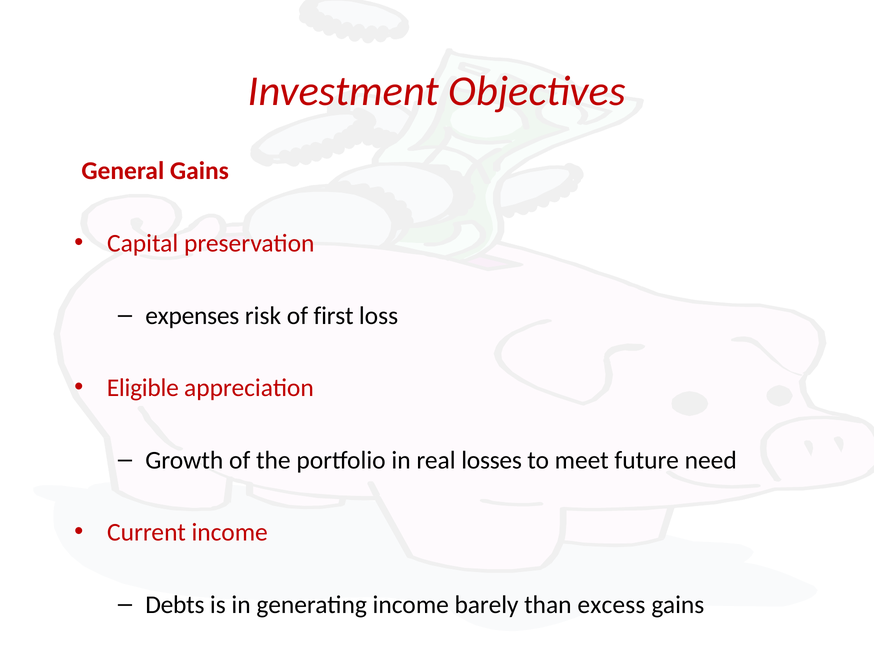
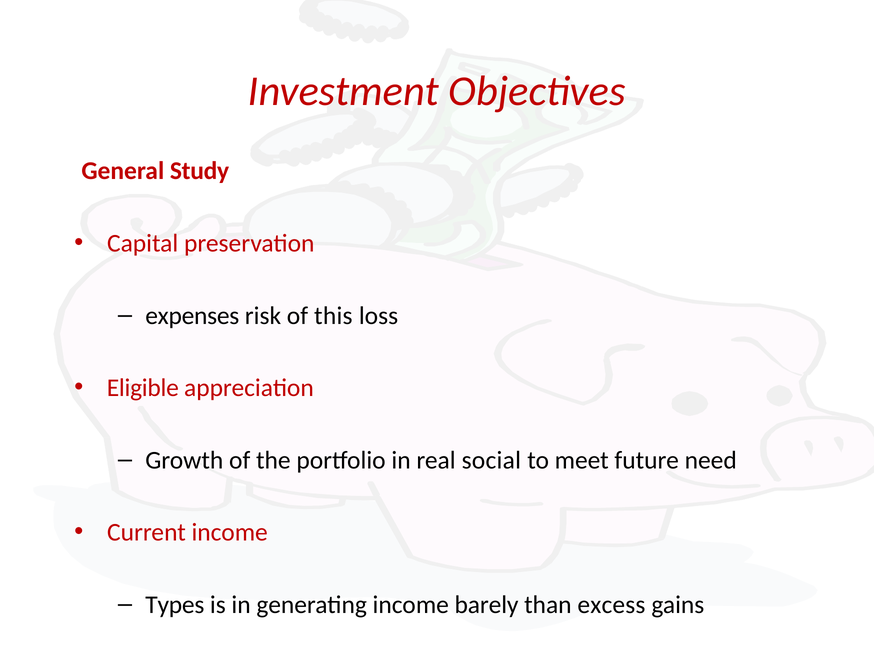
General Gains: Gains -> Study (200, 171)
first: first -> this (333, 315)
losses: losses -> social (491, 460)
Debts: Debts -> Types (175, 604)
